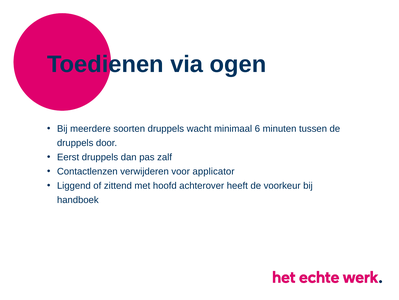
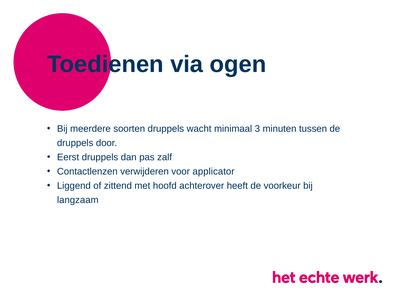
6: 6 -> 3 (257, 129)
handboek: handboek -> langzaam (78, 200)
